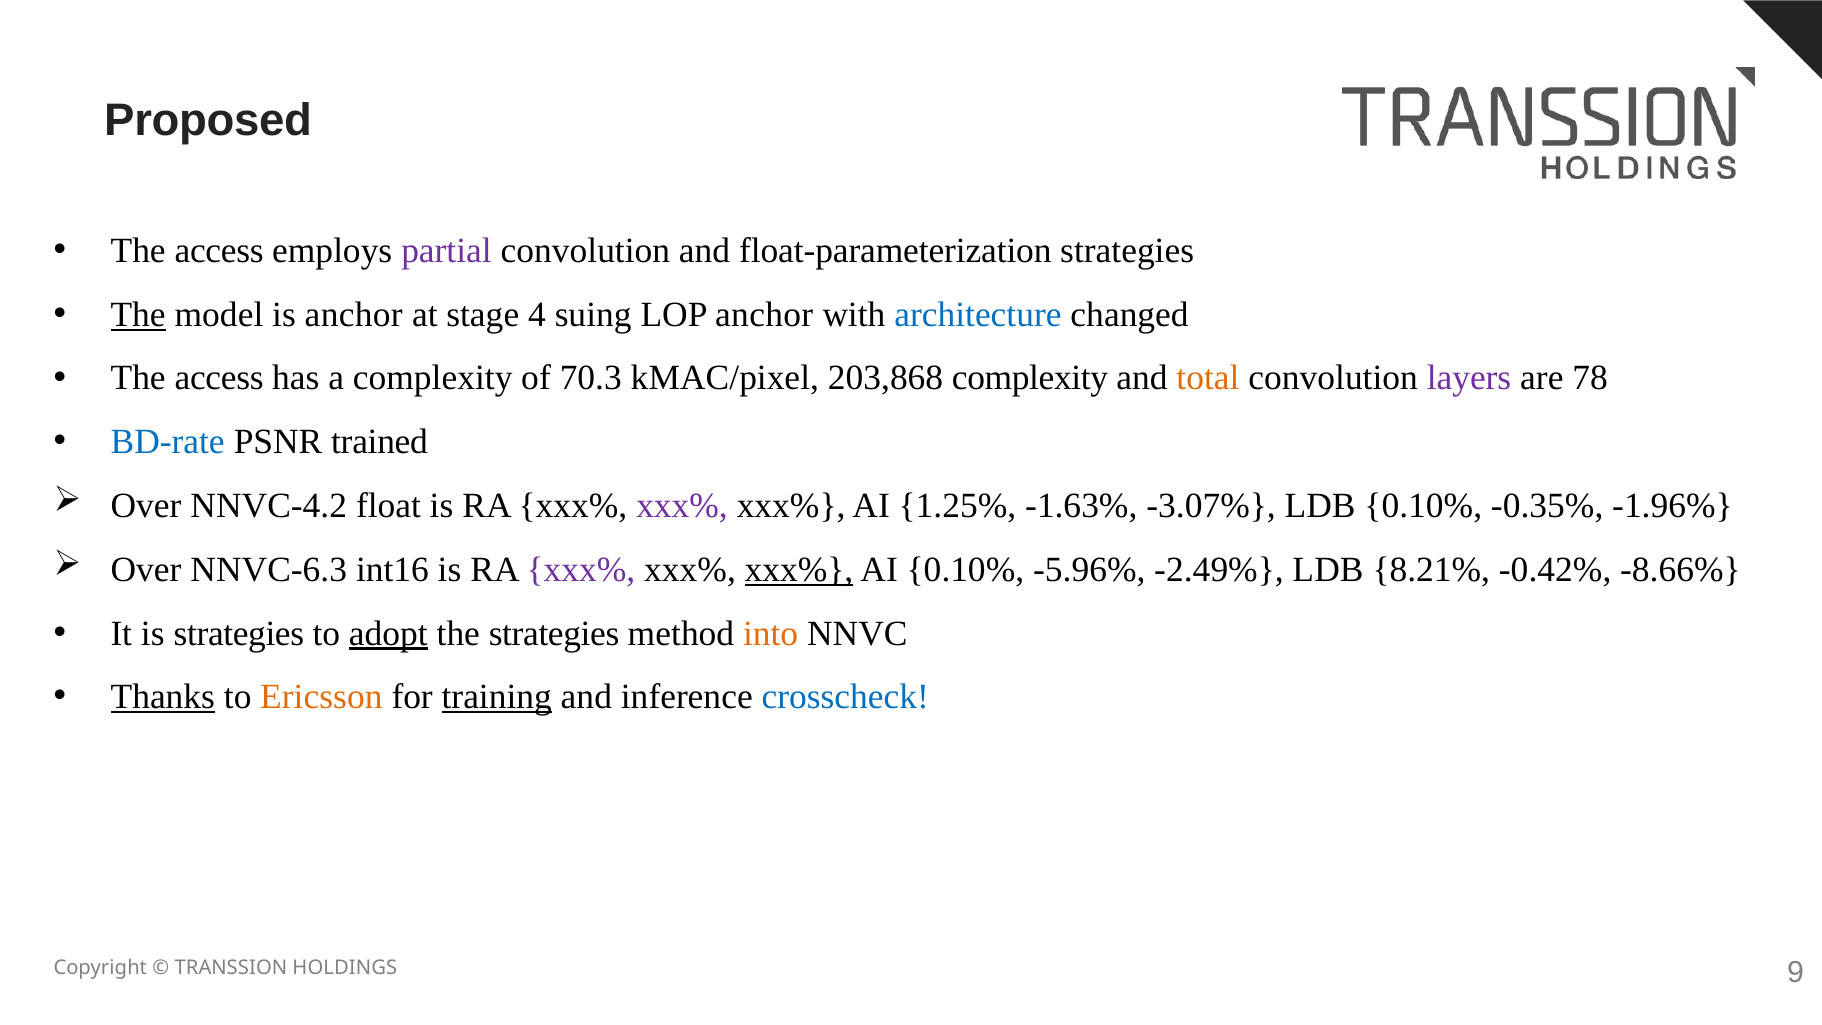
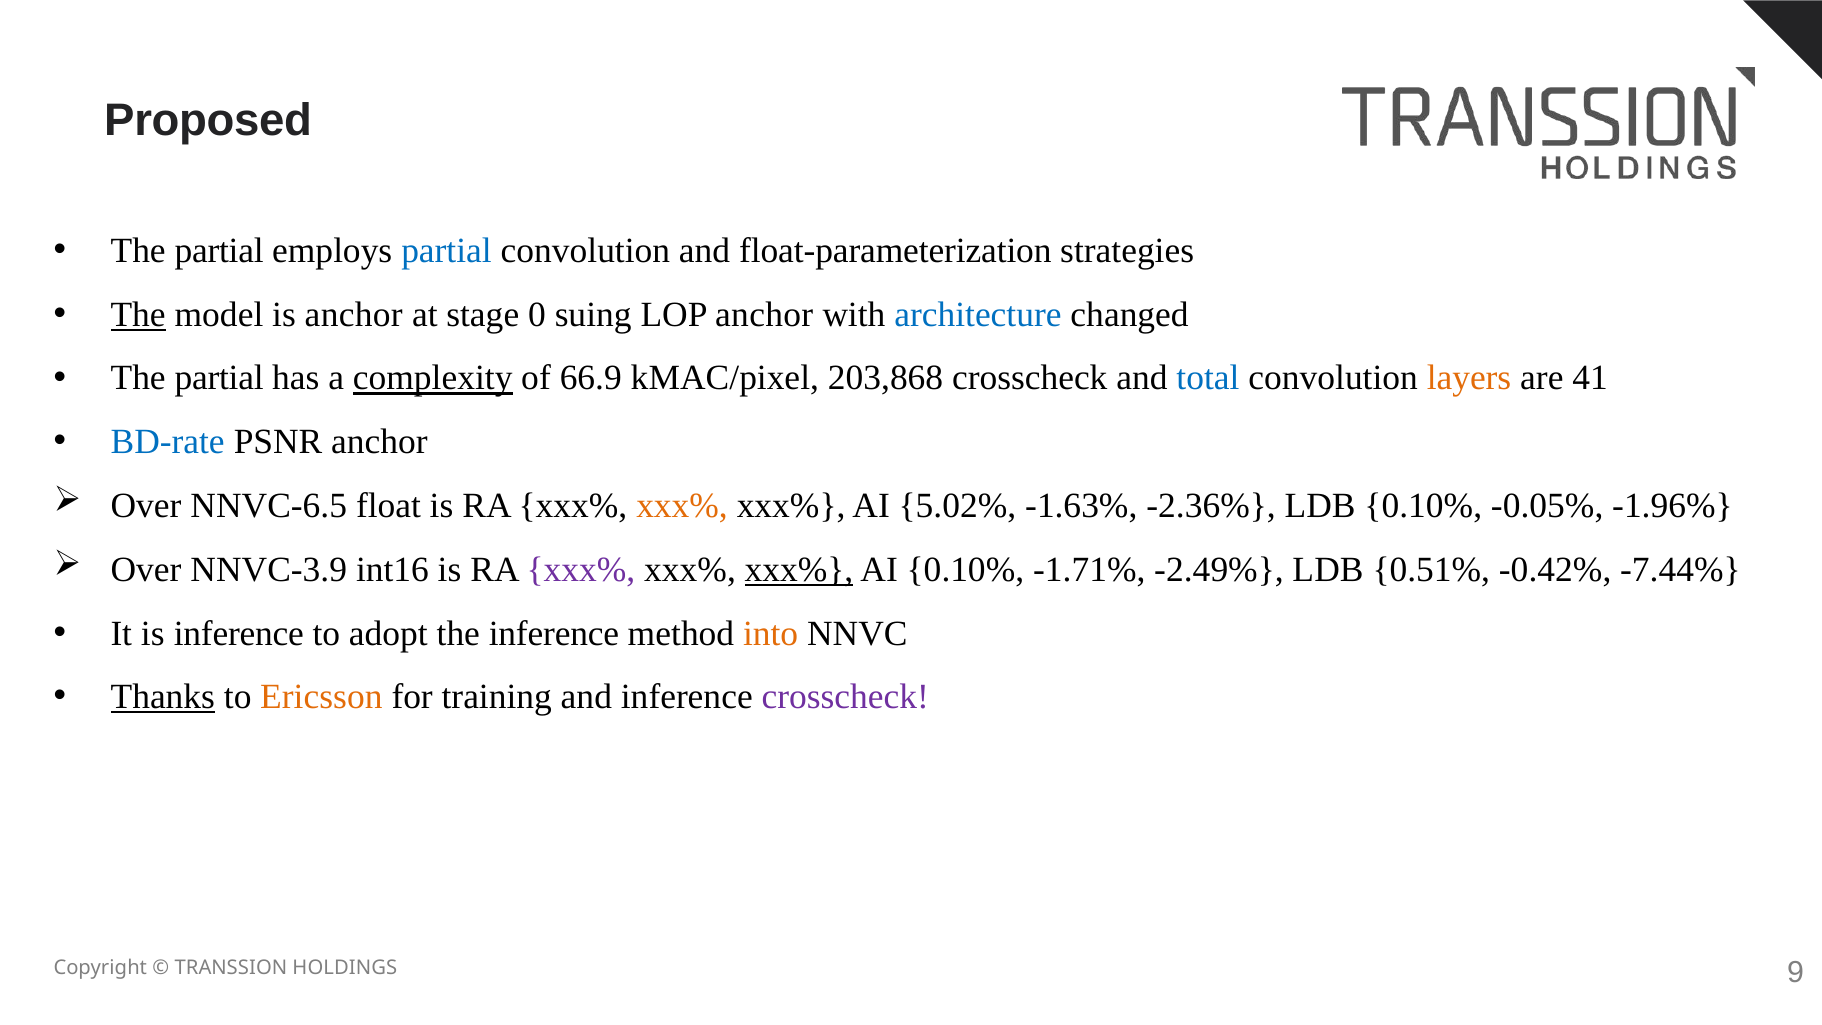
access: access -> partial (219, 251)
partial colour: purple -> blue (446, 251)
4: 4 -> 0 (537, 314)
access: access -> partial (219, 378)
complexity underline: none -> present (433, 378)
70.3: 70.3 -> 66.9 (591, 378)
203,868 complexity: complexity -> crosscheck (1030, 378)
total colour: orange -> blue (1208, 378)
layers colour: purple -> orange (1469, 378)
78: 78 -> 41 (1590, 378)
PSNR trained: trained -> anchor (379, 442)
NNVC-4.2: NNVC-4.2 -> NNVC-6.5 (269, 506)
xxx% colour: purple -> orange (682, 506)
1.25%: 1.25% -> 5.02% (957, 506)
-3.07%: -3.07% -> -2.36% (1211, 506)
-0.35%: -0.35% -> -0.05% (1547, 506)
NNVC-6.3: NNVC-6.3 -> NNVC-3.9 (269, 569)
-5.96%: -5.96% -> -1.71% (1089, 569)
8.21%: 8.21% -> 0.51% (1431, 569)
-8.66%: -8.66% -> -7.44% (1680, 569)
is strategies: strategies -> inference (239, 633)
adopt underline: present -> none (388, 633)
the strategies: strategies -> inference (554, 633)
training underline: present -> none (497, 697)
crosscheck colour: blue -> purple (845, 697)
